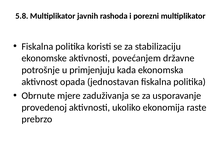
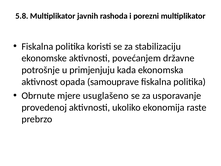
jednostavan: jednostavan -> samouprave (113, 82)
zaduživanja: zaduživanja -> usuglašeno (106, 95)
